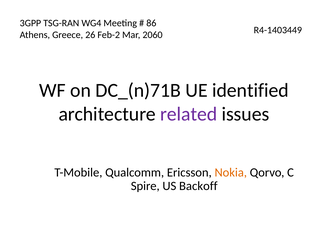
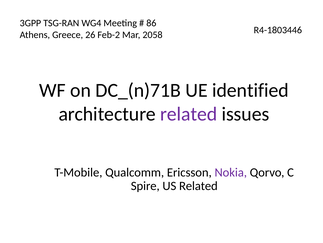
R4-1403449: R4-1403449 -> R4-1803446 (278, 30)
2060: 2060 -> 2058 (153, 35)
Nokia colour: orange -> purple (231, 172)
US Backoff: Backoff -> Related (198, 185)
